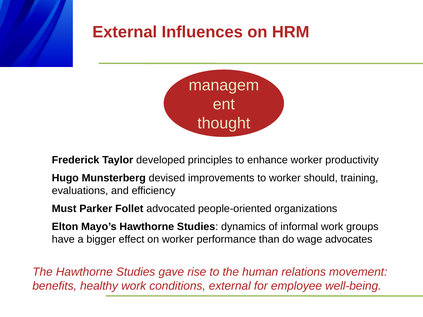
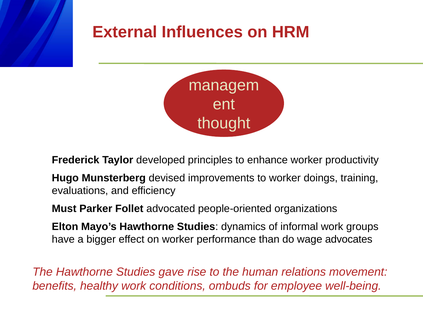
should: should -> doings (321, 178)
conditions external: external -> ombuds (230, 286)
